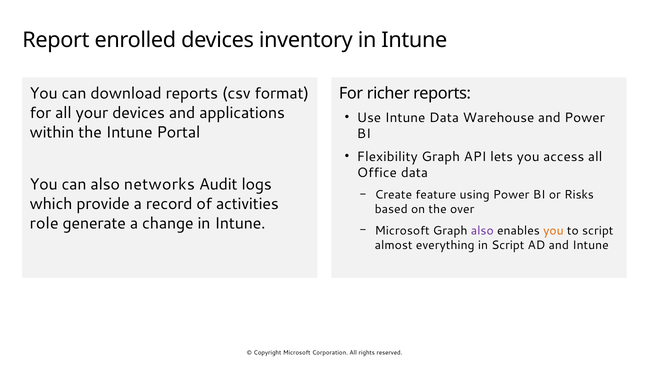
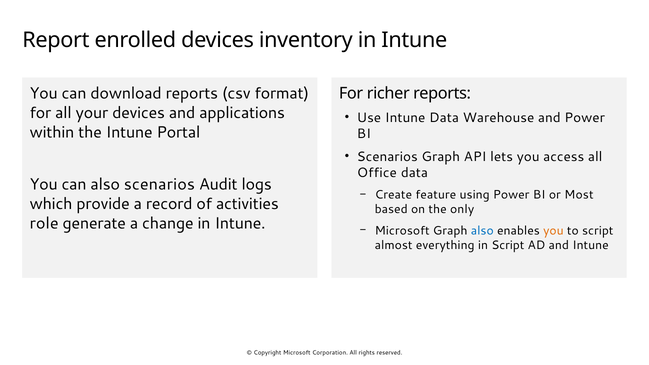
Flexibility: Flexibility -> Scenarios (387, 157)
also networks: networks -> scenarios (159, 184)
Risks: Risks -> Most (579, 195)
over: over -> only (462, 209)
also colour: purple -> blue (482, 231)
